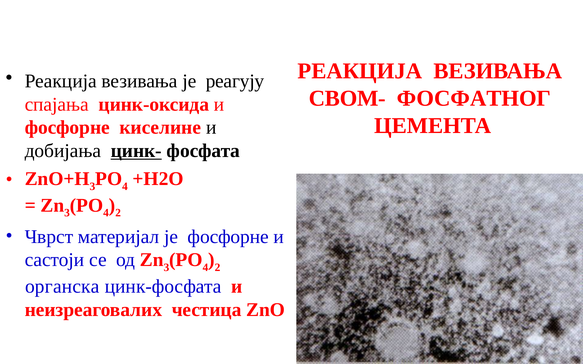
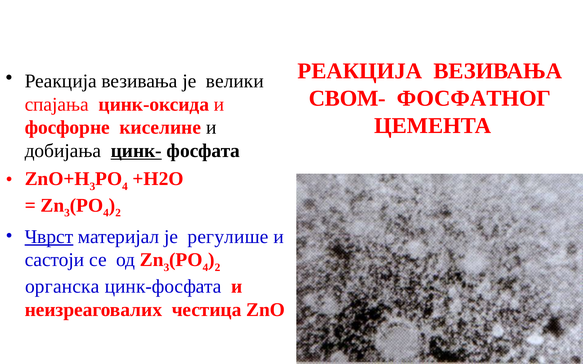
реагују: реагују -> велики (235, 81)
Чврст underline: none -> present (49, 237)
је фосфорне: фосфорне -> регулише (228, 237)
